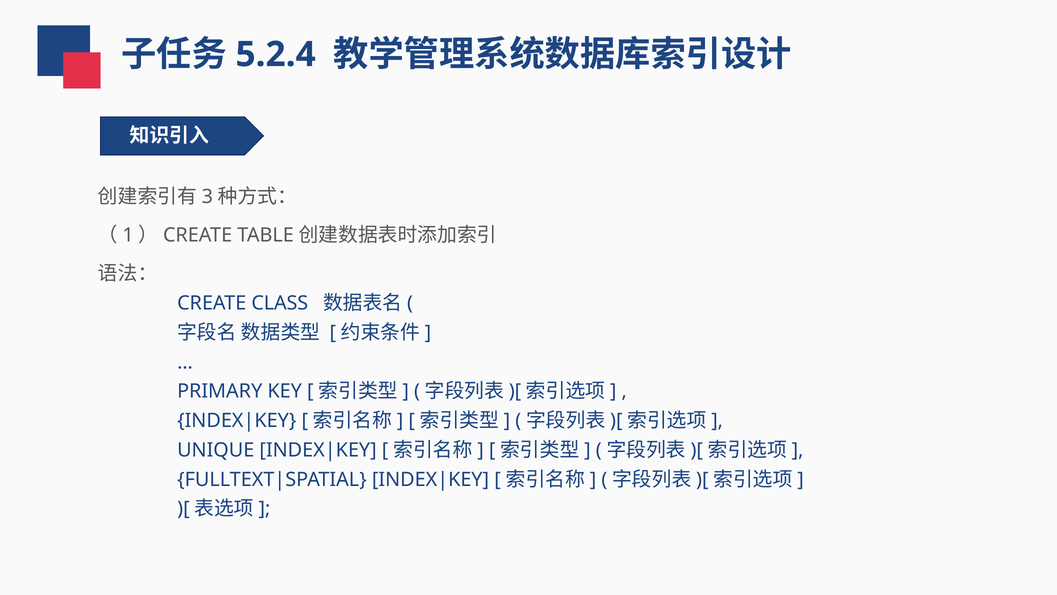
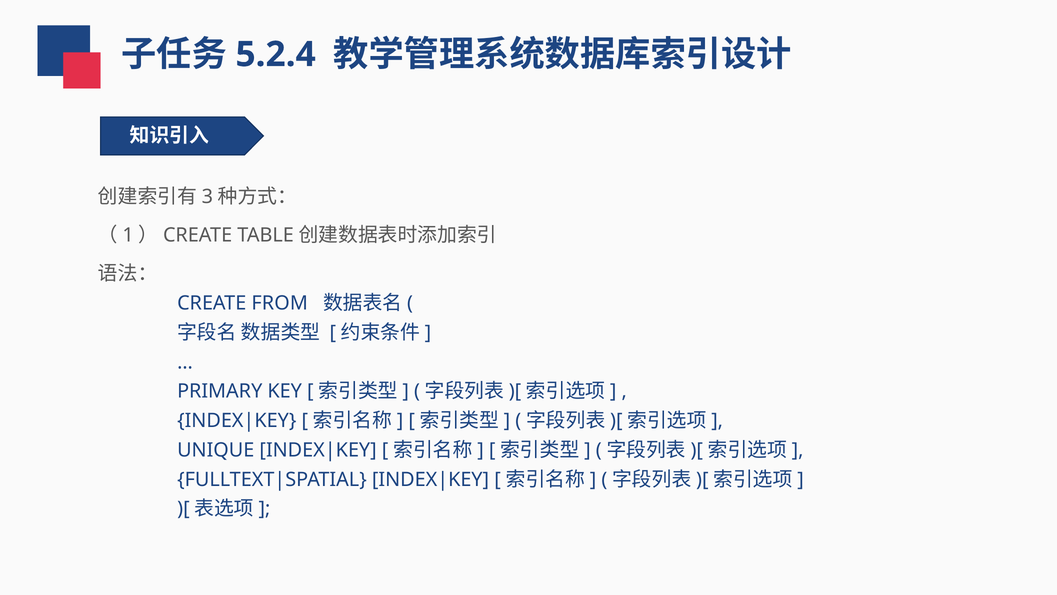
CLASS: CLASS -> FROM (280, 303)
